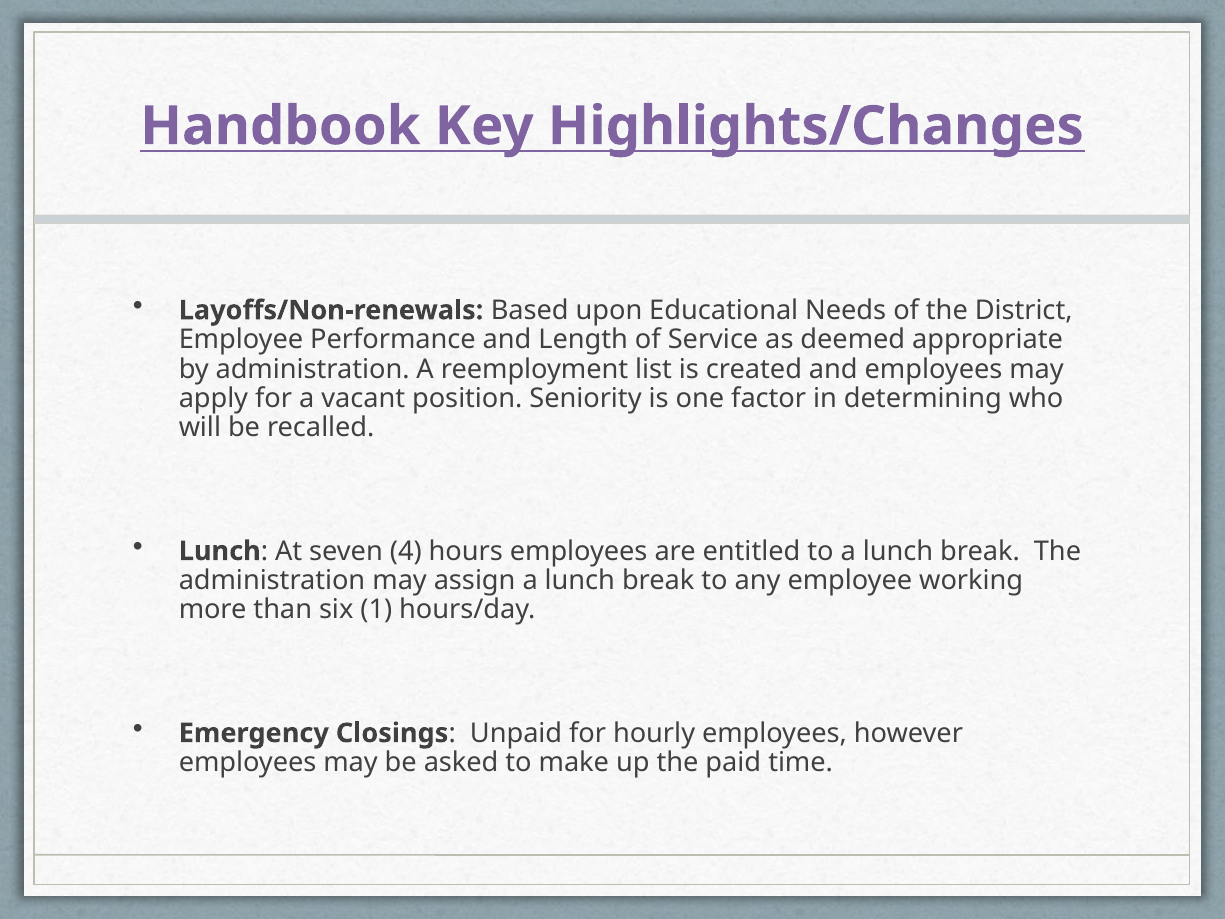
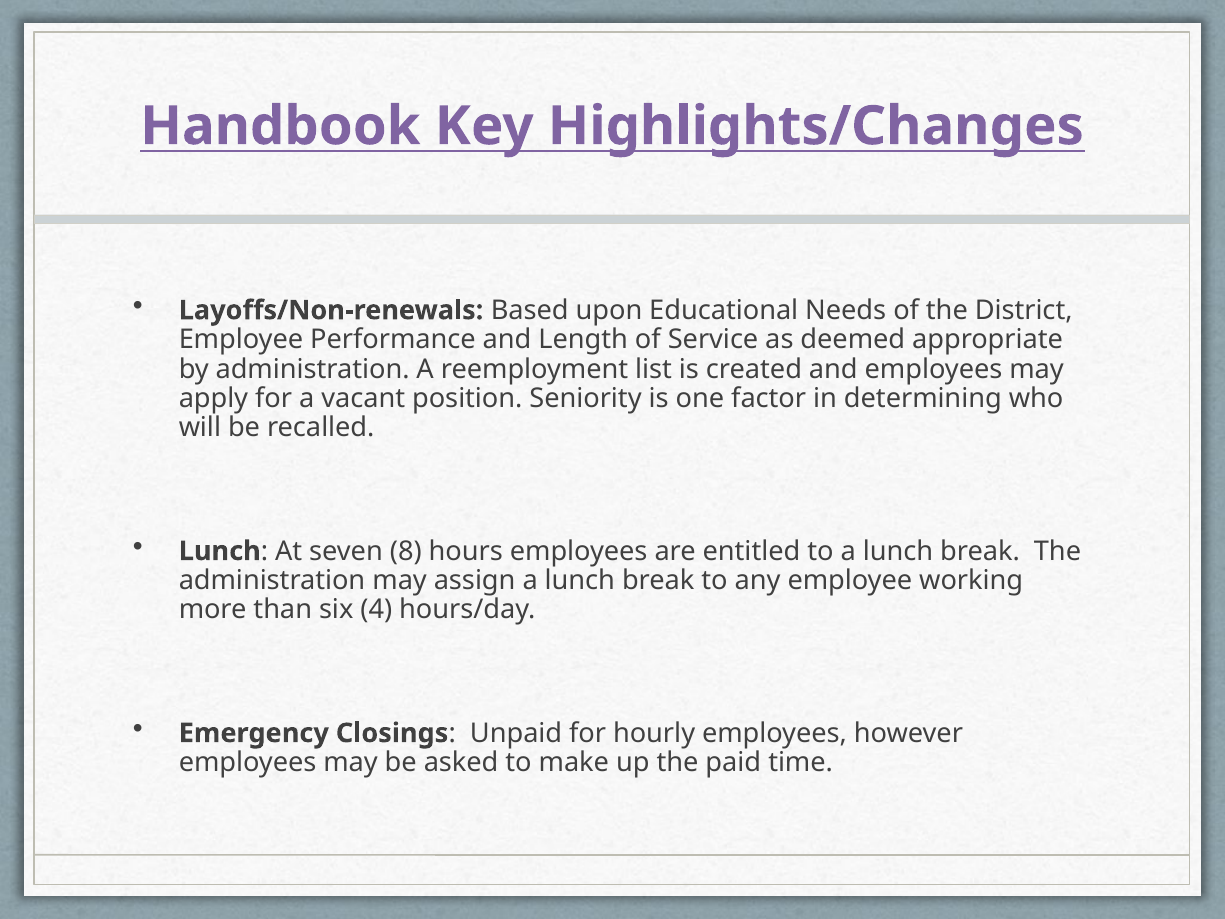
4: 4 -> 8 (406, 551)
1: 1 -> 4 (376, 610)
